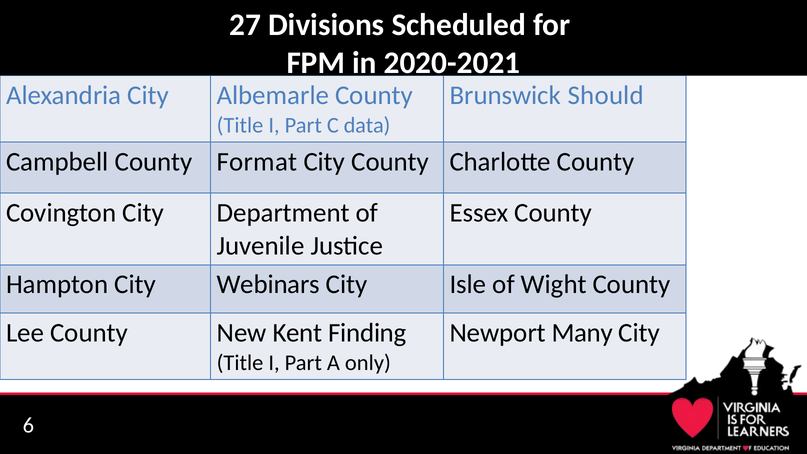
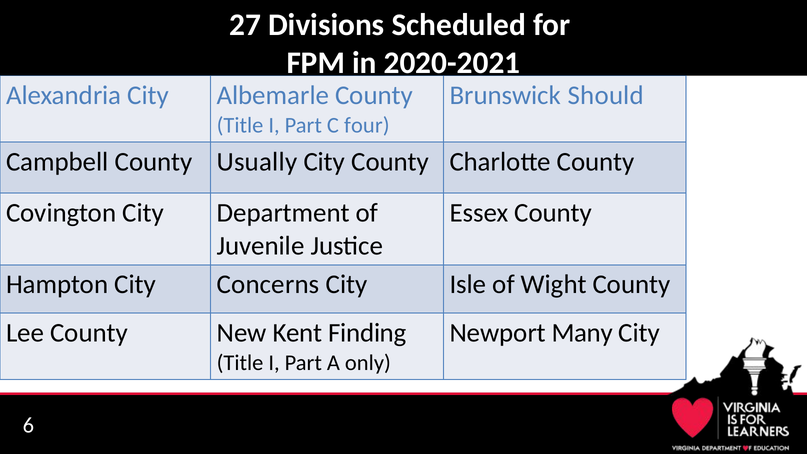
data: data -> four (367, 126)
Format: Format -> Usually (257, 162)
Webinars: Webinars -> Concerns (268, 284)
